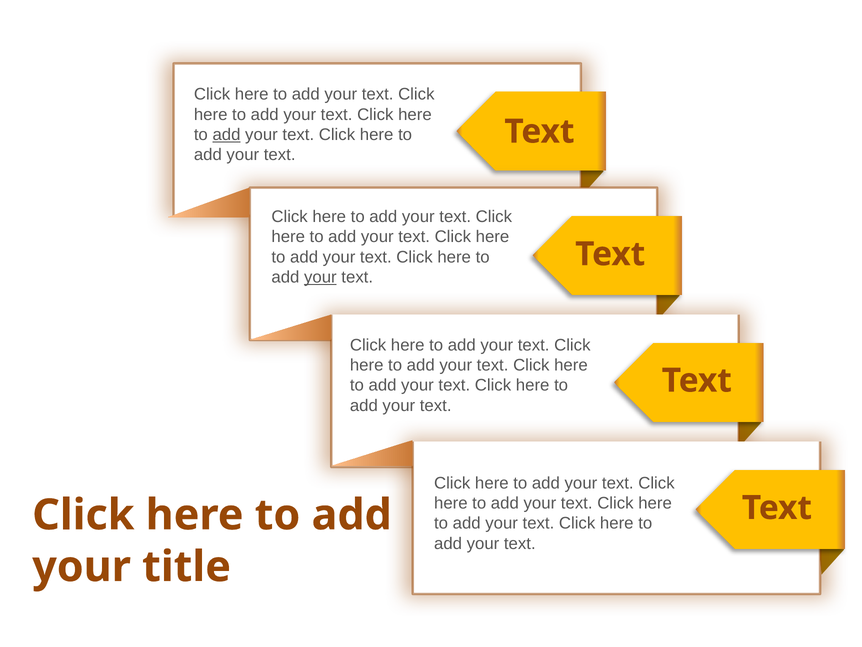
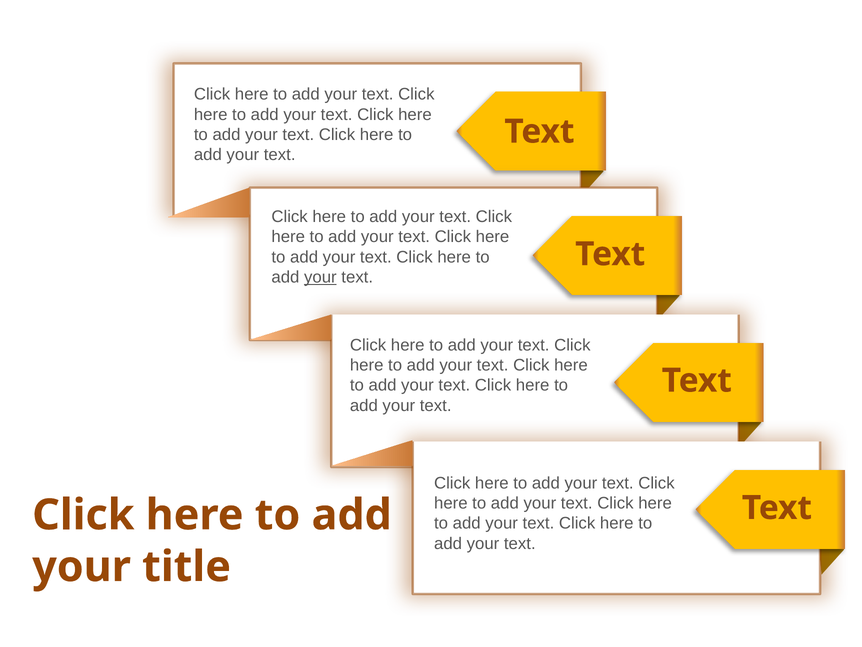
add underline: present -> none (227, 135)
